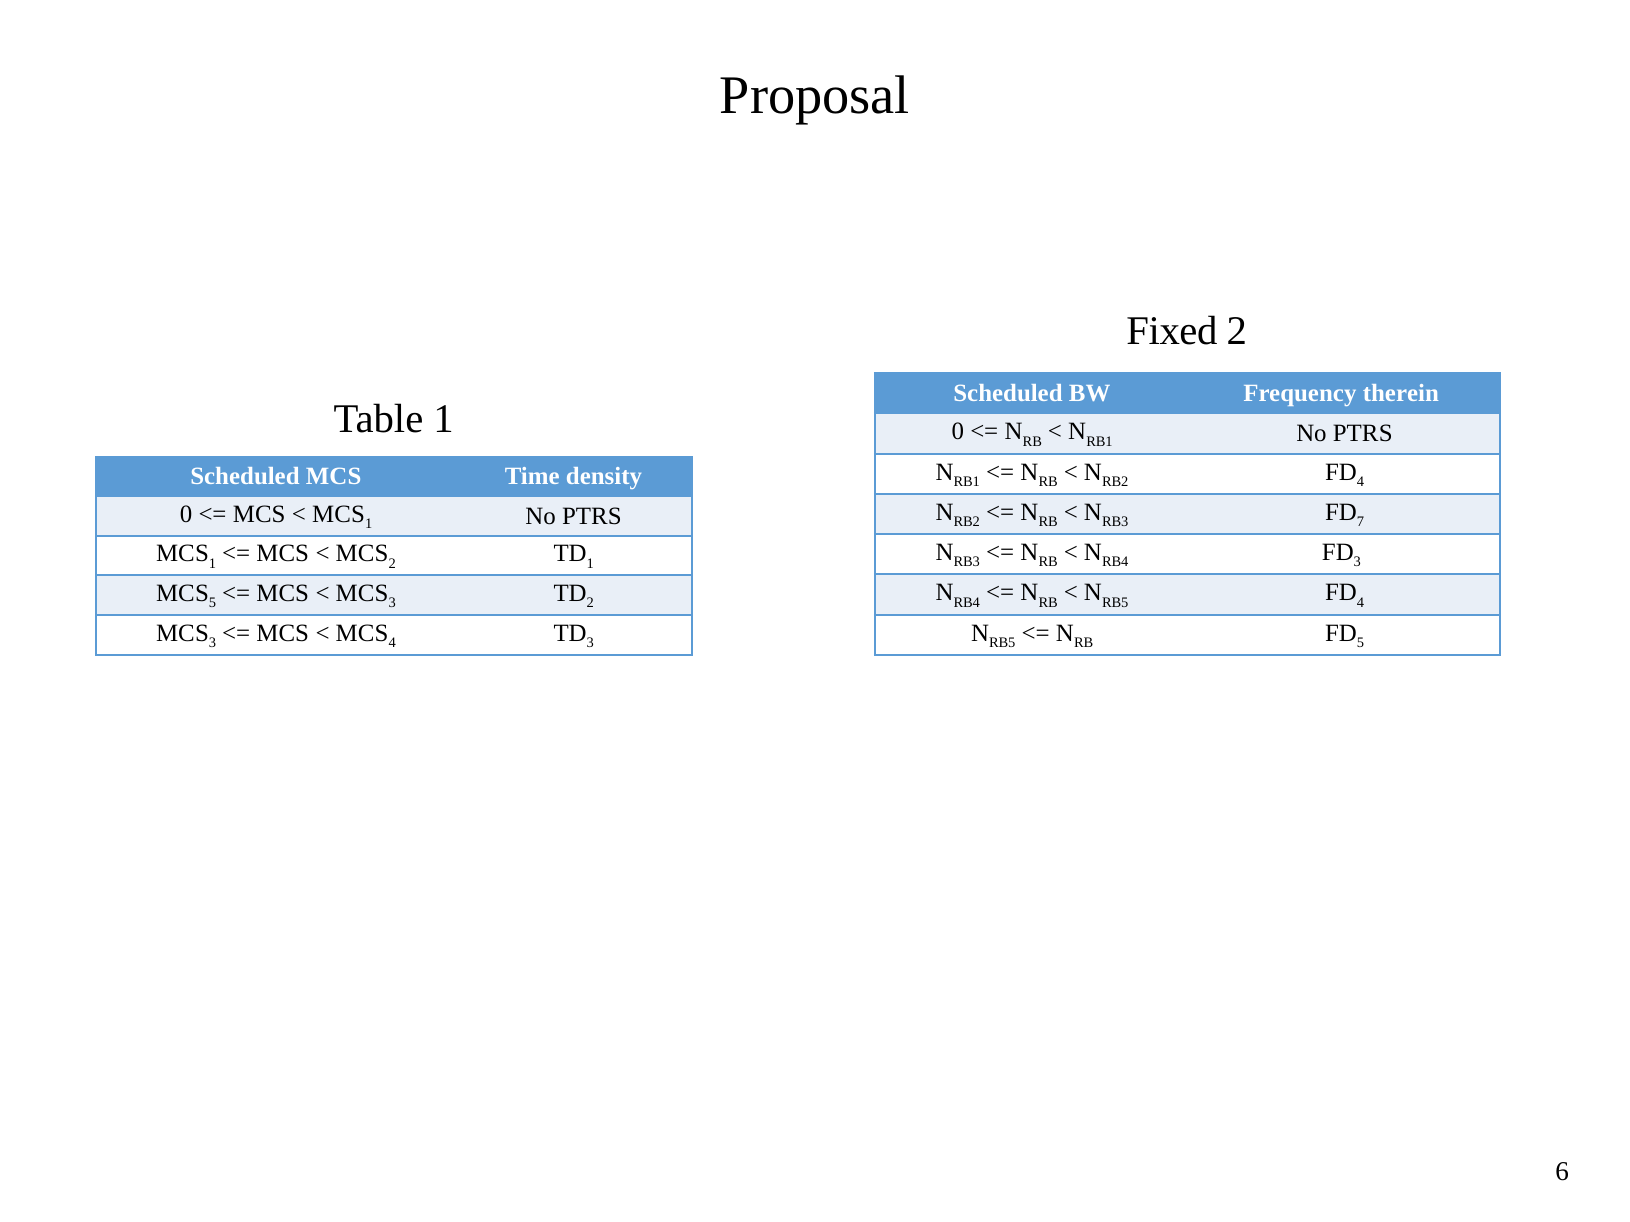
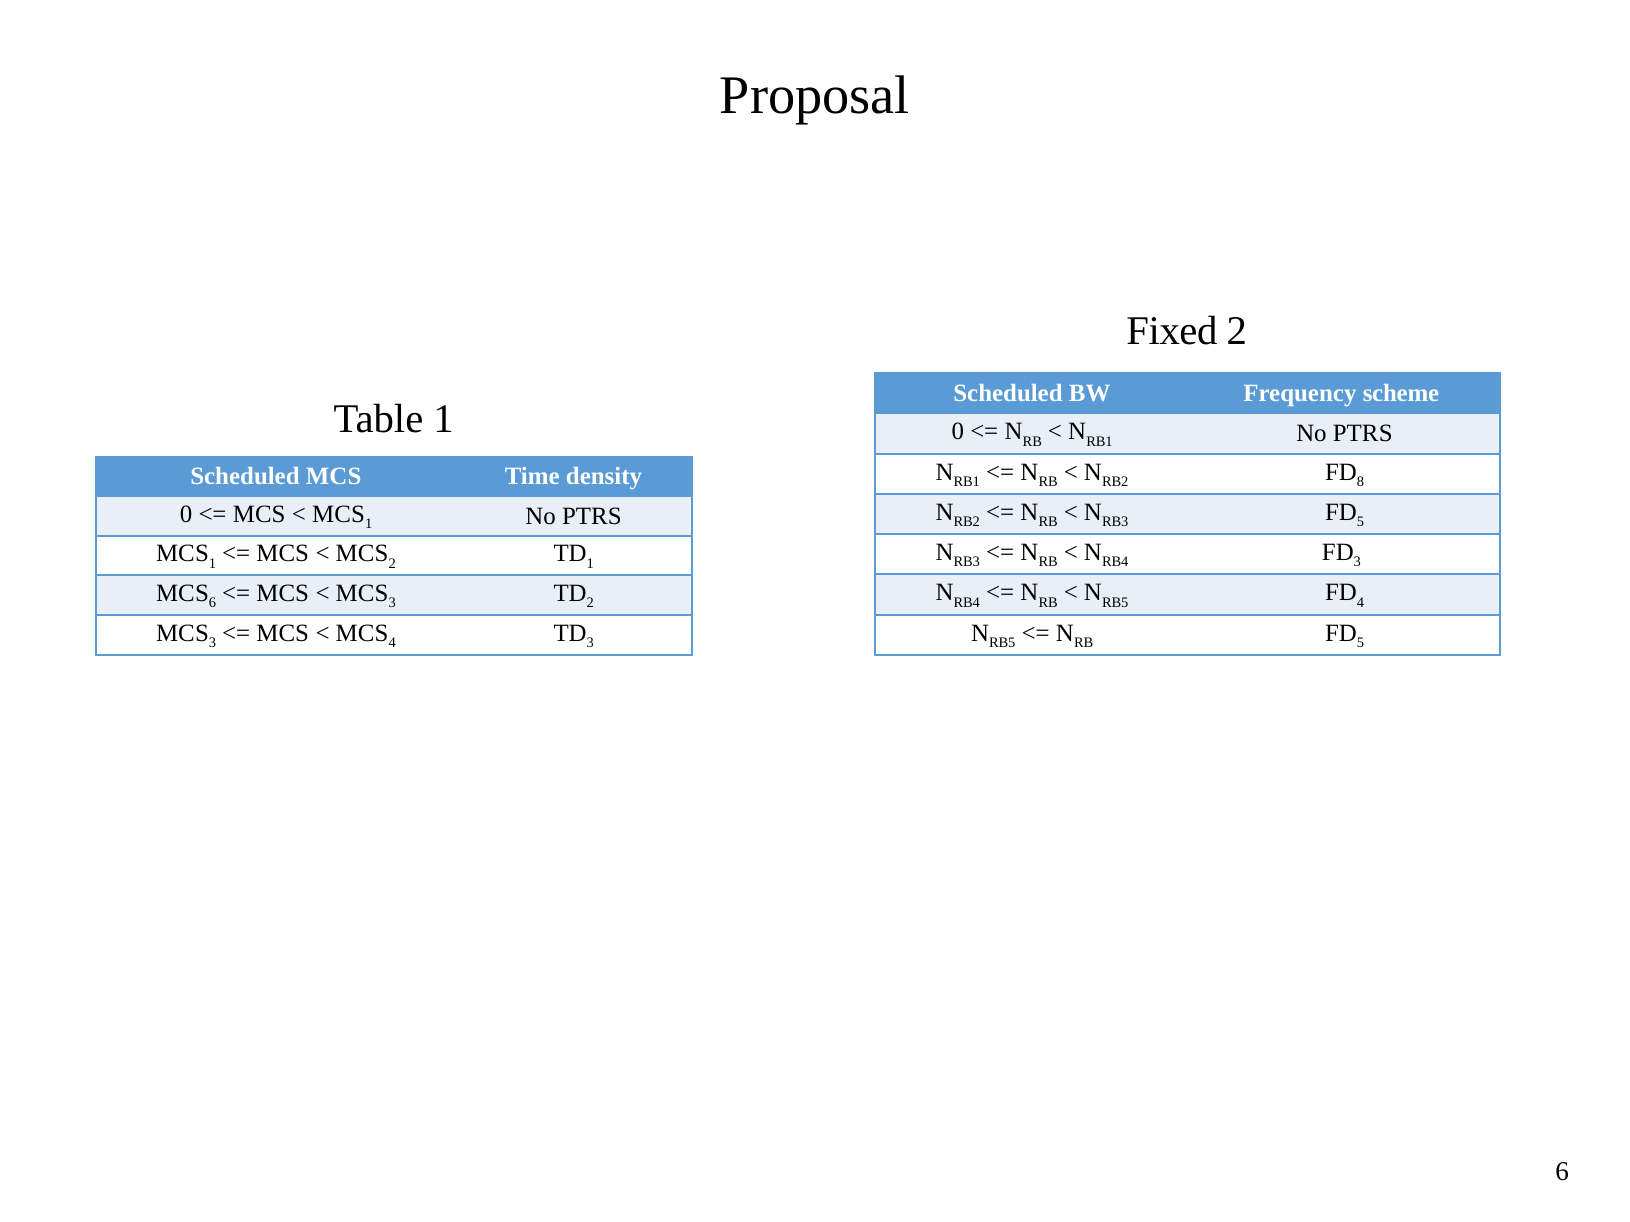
therein: therein -> scheme (1401, 394)
4: 4 -> 8 (1360, 482)
7: 7 -> 5 (1360, 522)
MCS 5: 5 -> 6 (213, 603)
